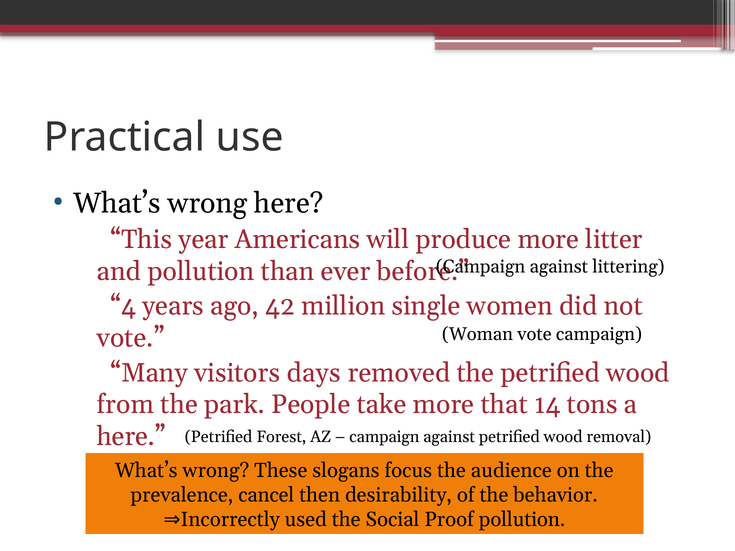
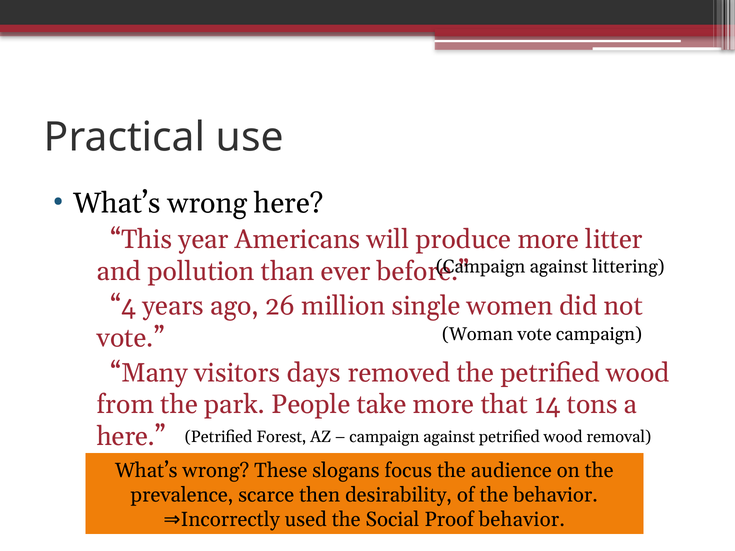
42: 42 -> 26 (280, 306)
cancel: cancel -> scarce (266, 495)
Proof pollution: pollution -> behavior (522, 520)
